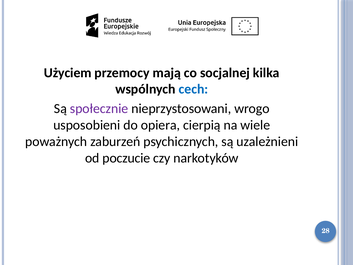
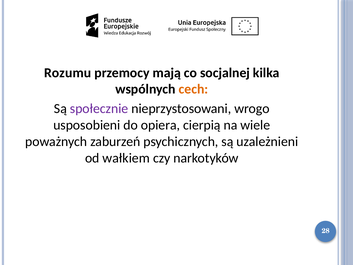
Użyciem: Użyciem -> Rozumu (68, 73)
cech colour: blue -> orange (193, 89)
poczucie: poczucie -> wałkiem (126, 158)
